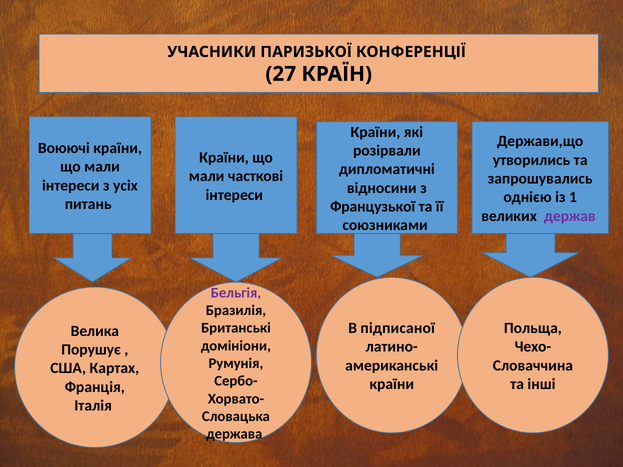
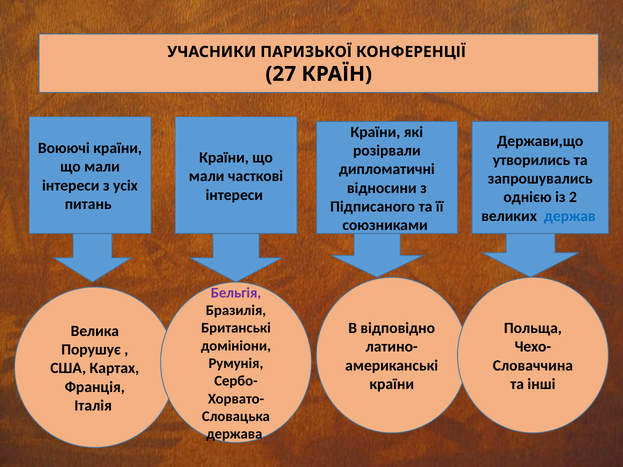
1: 1 -> 2 (573, 197)
Французької: Французької -> Підписаного (373, 207)
держав colour: purple -> blue (570, 216)
підписаної: підписаної -> відповідно (398, 328)
